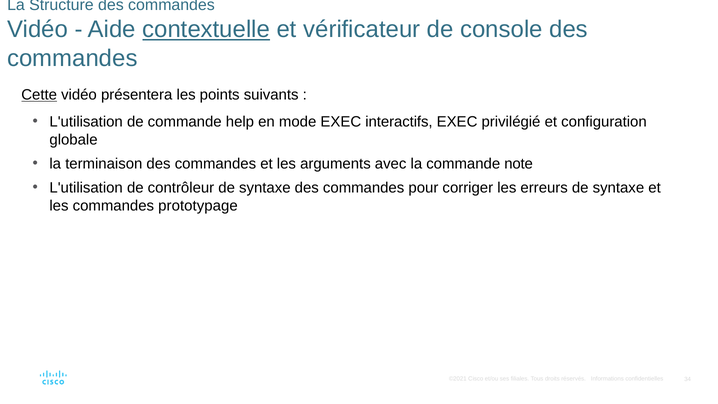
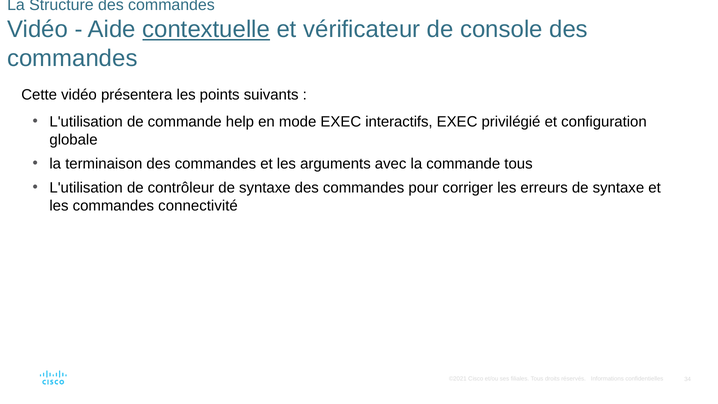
Cette underline: present -> none (39, 95)
commande note: note -> tous (518, 164)
prototypage: prototypage -> connectivité (198, 206)
